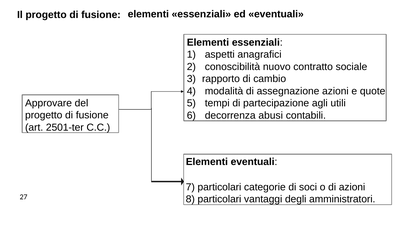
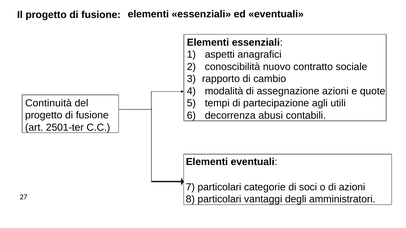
Approvare: Approvare -> Continuità (48, 103)
